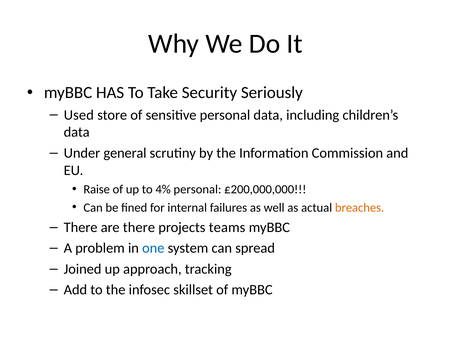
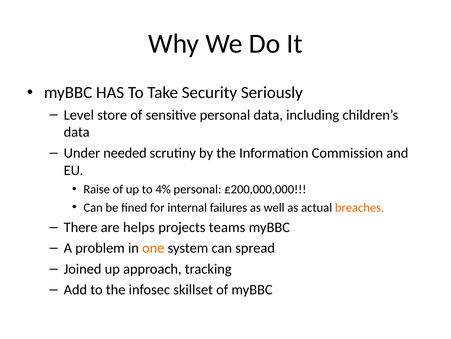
Used: Used -> Level (79, 115)
general: general -> needed (125, 153)
are there: there -> helps (139, 227)
one colour: blue -> orange (153, 248)
